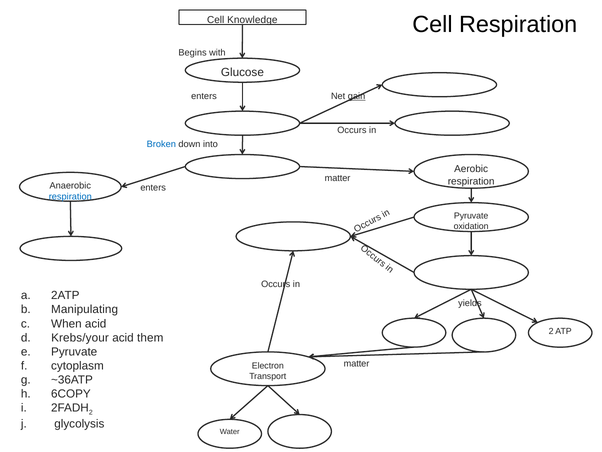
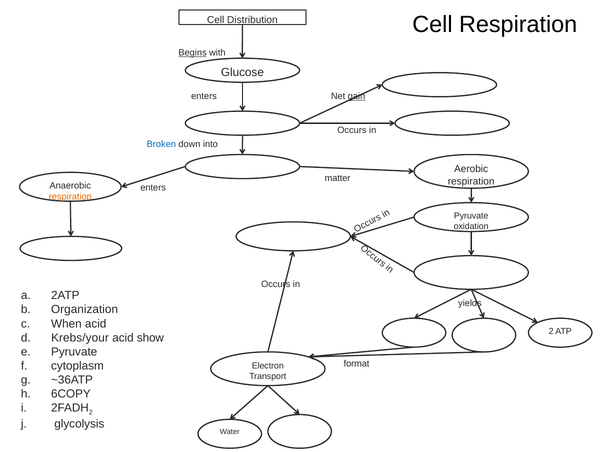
Knowledge: Knowledge -> Distribution (252, 20)
Begins underline: none -> present (193, 53)
respiration colour: blue -> orange (70, 197)
Manipulating: Manipulating -> Organization (85, 309)
them: them -> show (150, 337)
matter: matter -> format (357, 363)
